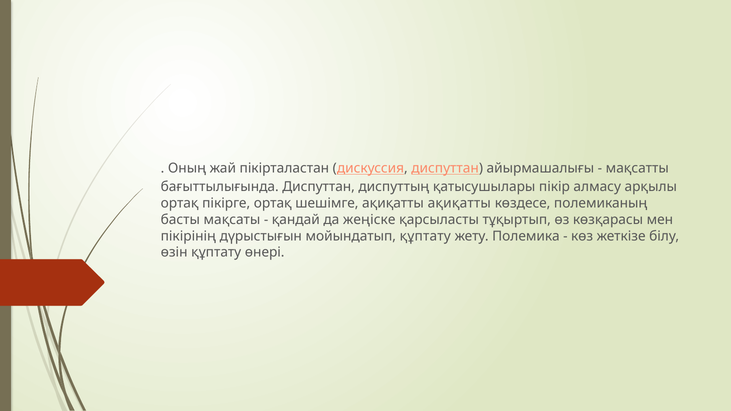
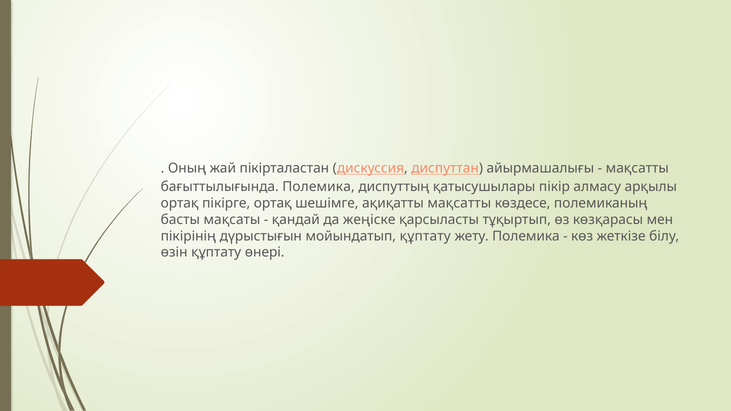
бағыттылығында Диспуттан: Диспуттан -> Полемика (318, 187)
ақиқатты ақиқатты: ақиқатты -> мақсатты (459, 203)
